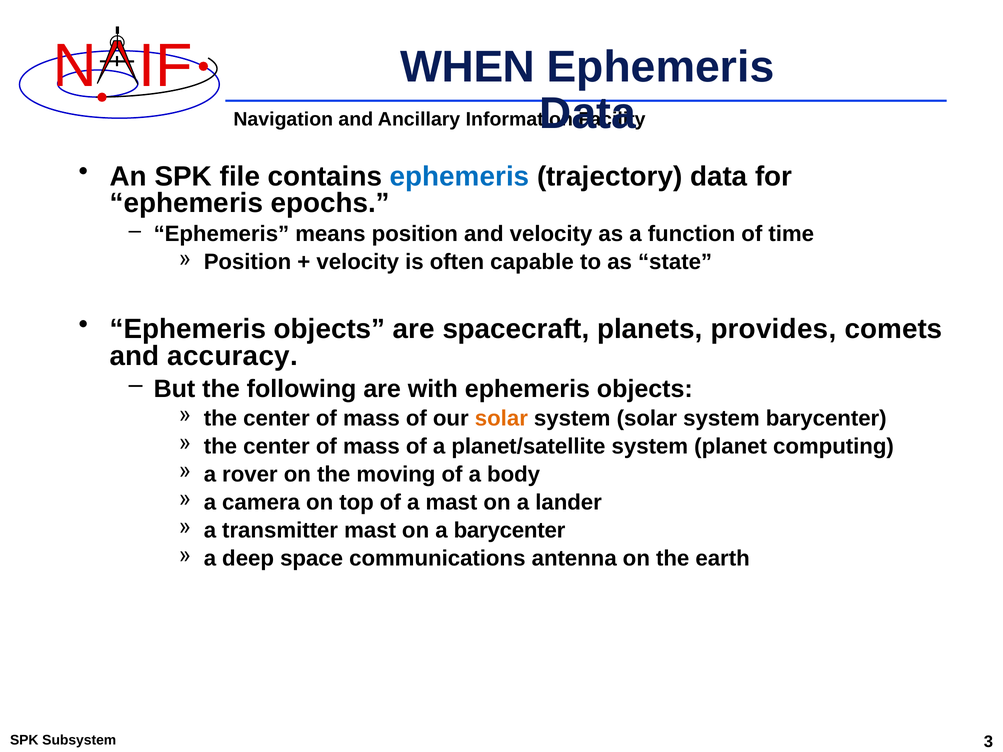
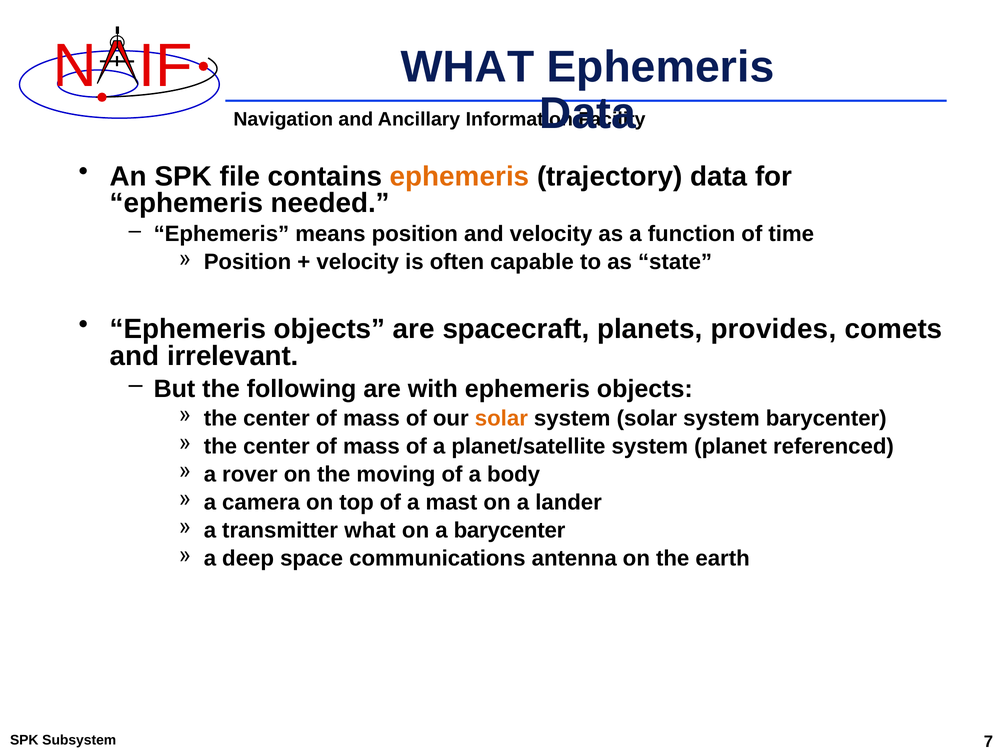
WHEN: WHEN -> WHAT (468, 67)
ephemeris colour: blue -> orange (460, 177)
epochs: epochs -> needed (330, 203)
accuracy: accuracy -> irrelevant (233, 356)
computing: computing -> referenced (833, 447)
transmitter mast: mast -> what (370, 531)
3: 3 -> 7 (988, 742)
